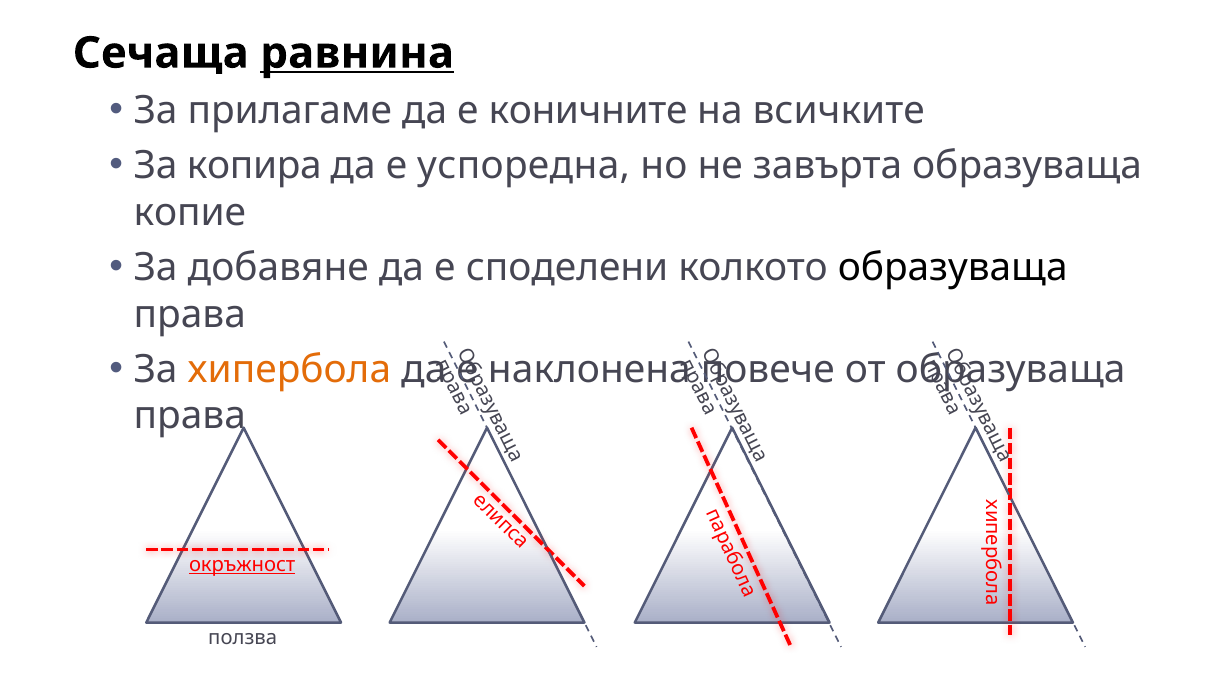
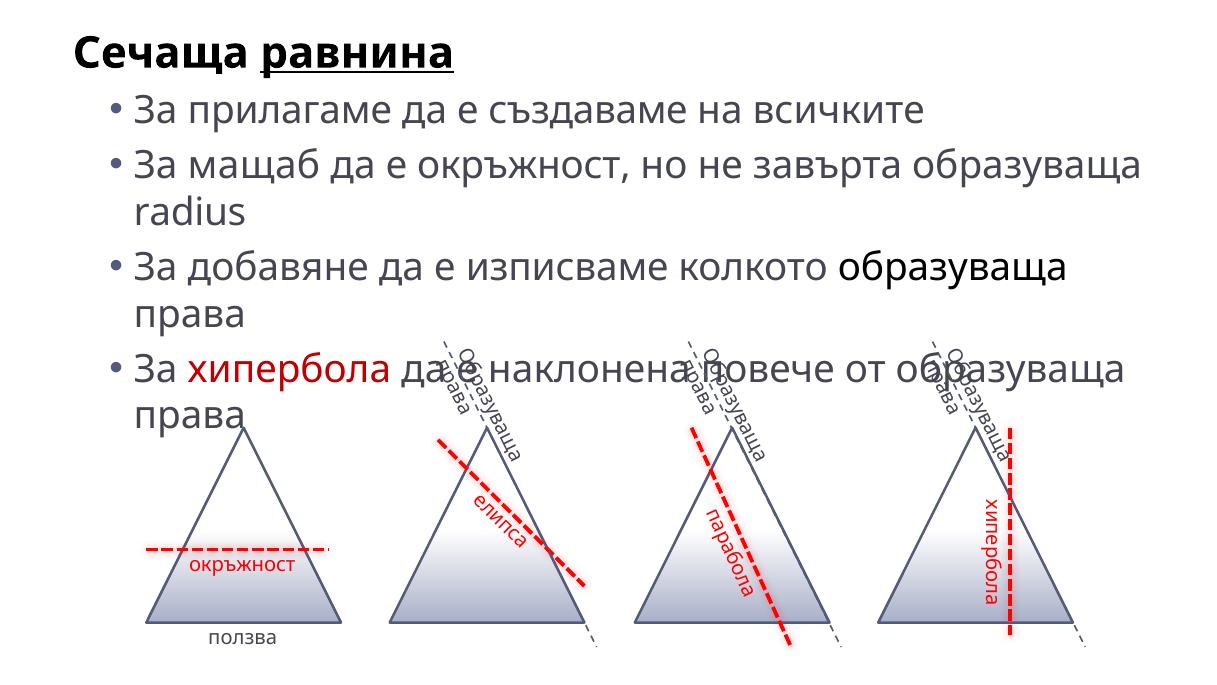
коничните: коничните -> създаваме (588, 111)
копира: копира -> мащаб (254, 166)
е успоредна: успоредна -> окръжност (524, 166)
копие: копие -> radius (190, 213)
споделени: споделени -> изписваме (567, 268)
хипербола colour: orange -> red (289, 369)
окръжност underline: present -> none (242, 564)
